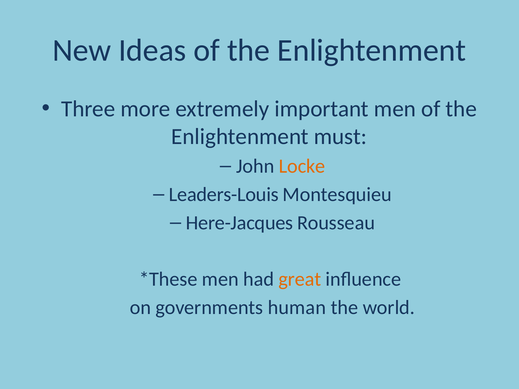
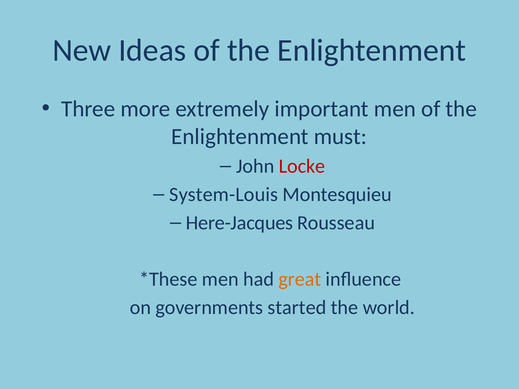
Locke colour: orange -> red (302, 166)
Leaders-Louis: Leaders-Louis -> System-Louis (224, 195)
human: human -> started (297, 308)
